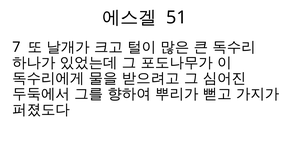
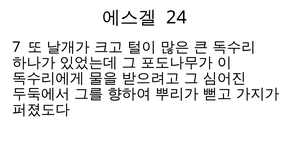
51: 51 -> 24 (176, 17)
